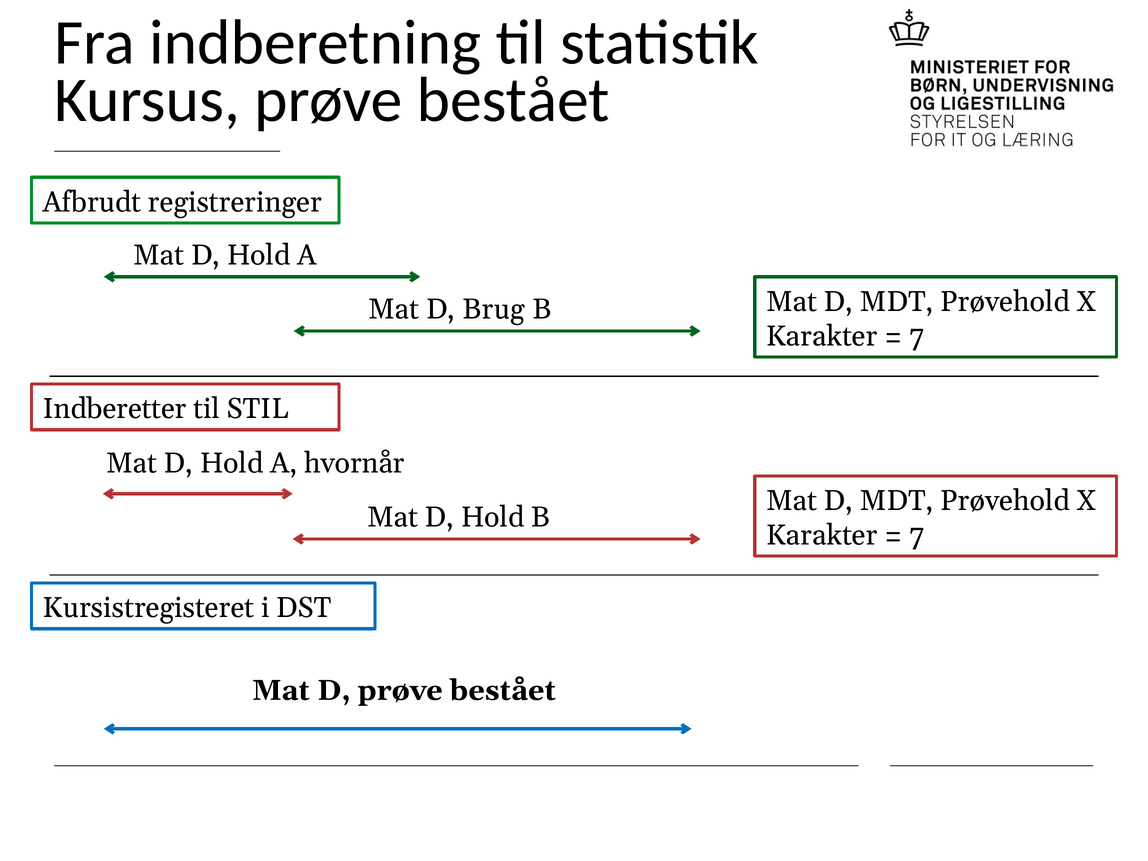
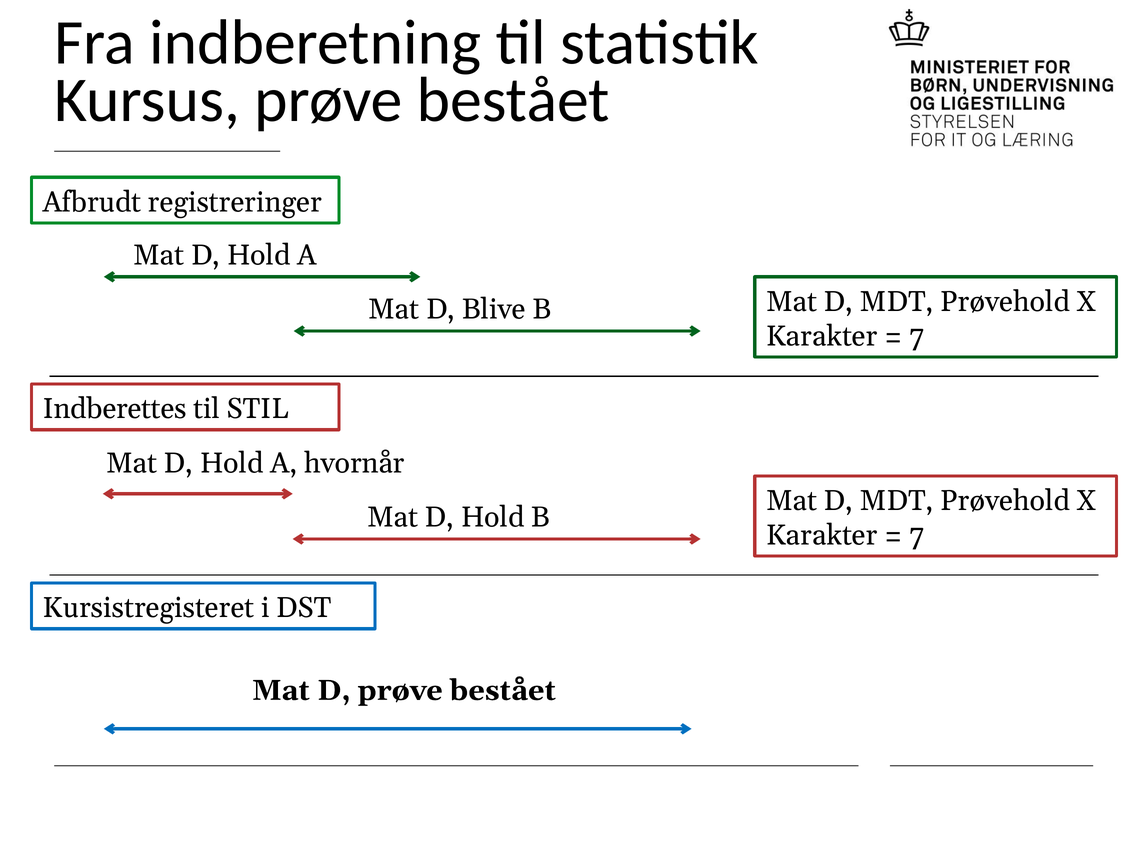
Brug: Brug -> Blive (494, 310)
Indberetter: Indberetter -> Indberettes (115, 409)
